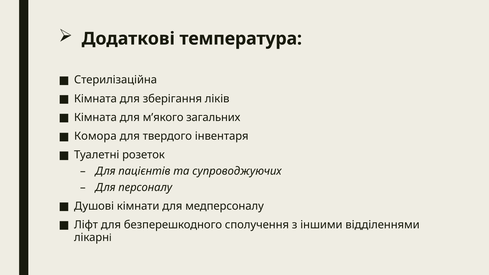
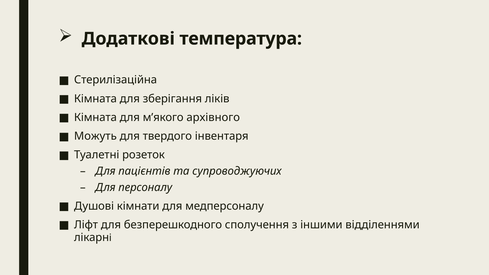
загальних: загальних -> архівного (213, 117)
Комора: Комора -> Можуть (95, 136)
